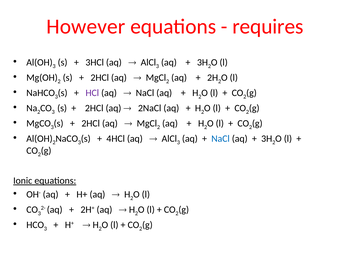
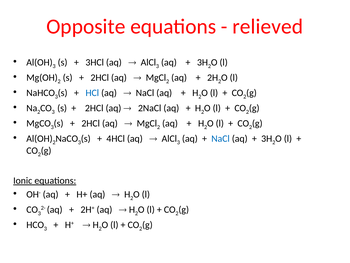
However: However -> Opposite (86, 27)
requires: requires -> relieved (268, 27)
HCl colour: purple -> blue (92, 93)
